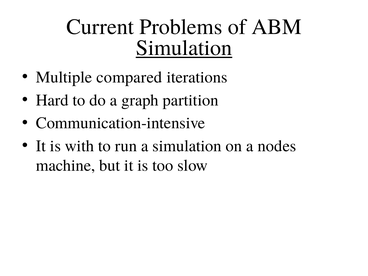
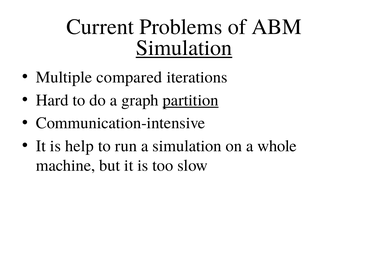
partition underline: none -> present (191, 100)
with: with -> help (79, 146)
nodes: nodes -> whole (277, 146)
